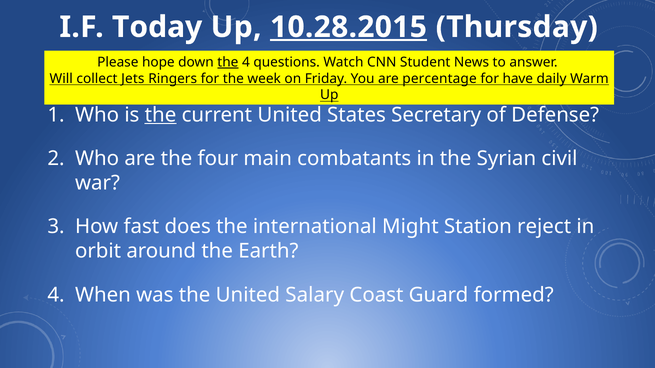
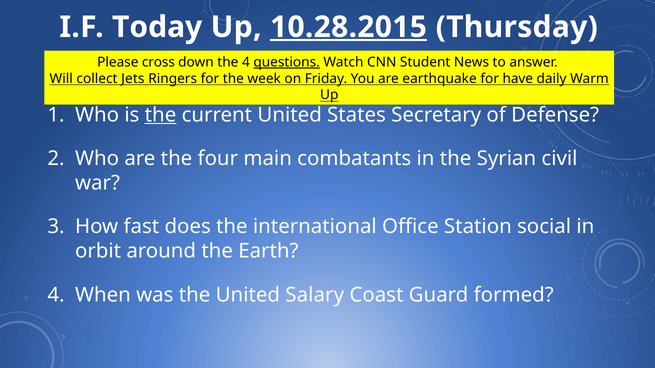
hope: hope -> cross (158, 62)
the underline: present -> none (228, 62)
questions underline: none -> present (287, 62)
percentage: percentage -> earthquake (440, 79)
Might: Might -> Office (410, 227)
reject: reject -> social (544, 227)
